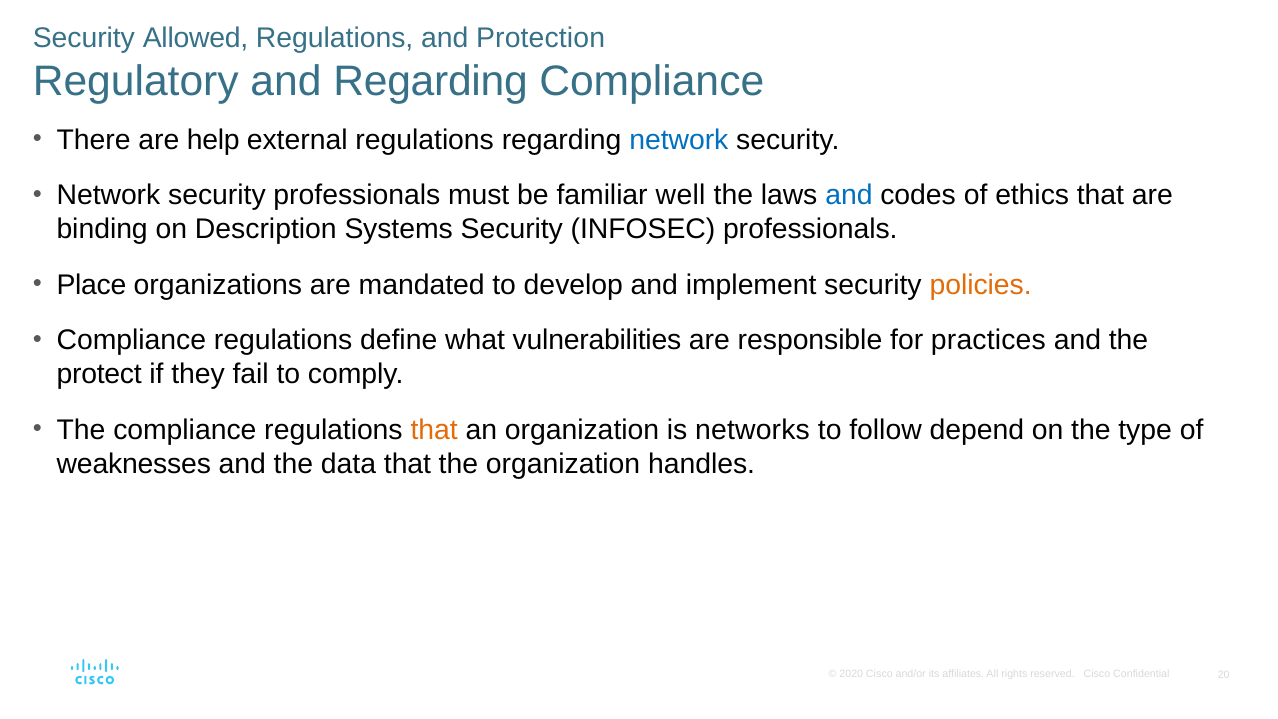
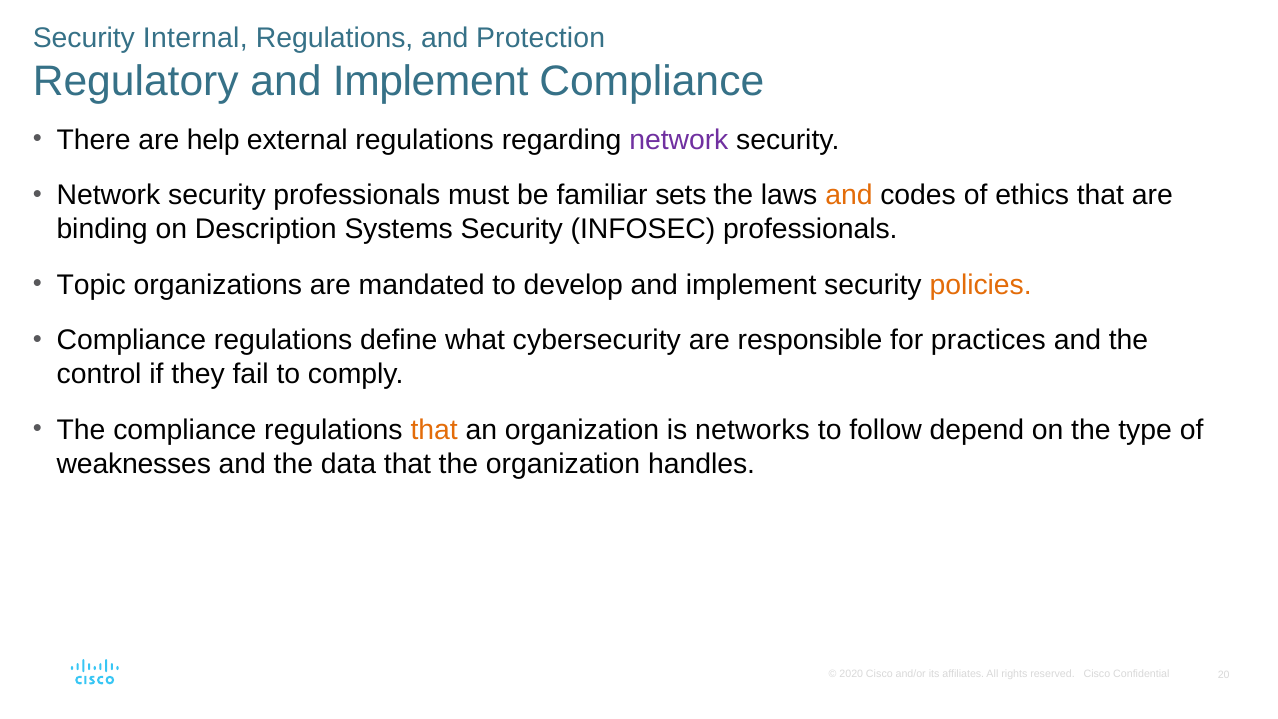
Allowed: Allowed -> Internal (195, 38)
Regulatory and Regarding: Regarding -> Implement (431, 82)
network colour: blue -> purple (679, 140)
well: well -> sets (681, 196)
and colour: blue -> orange (849, 196)
Place: Place -> Topic (91, 285)
vulnerabilities: vulnerabilities -> cybersecurity (597, 340)
protect: protect -> control (99, 374)
